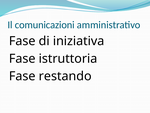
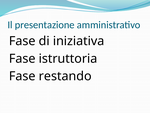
comunicazioni: comunicazioni -> presentazione (45, 25)
